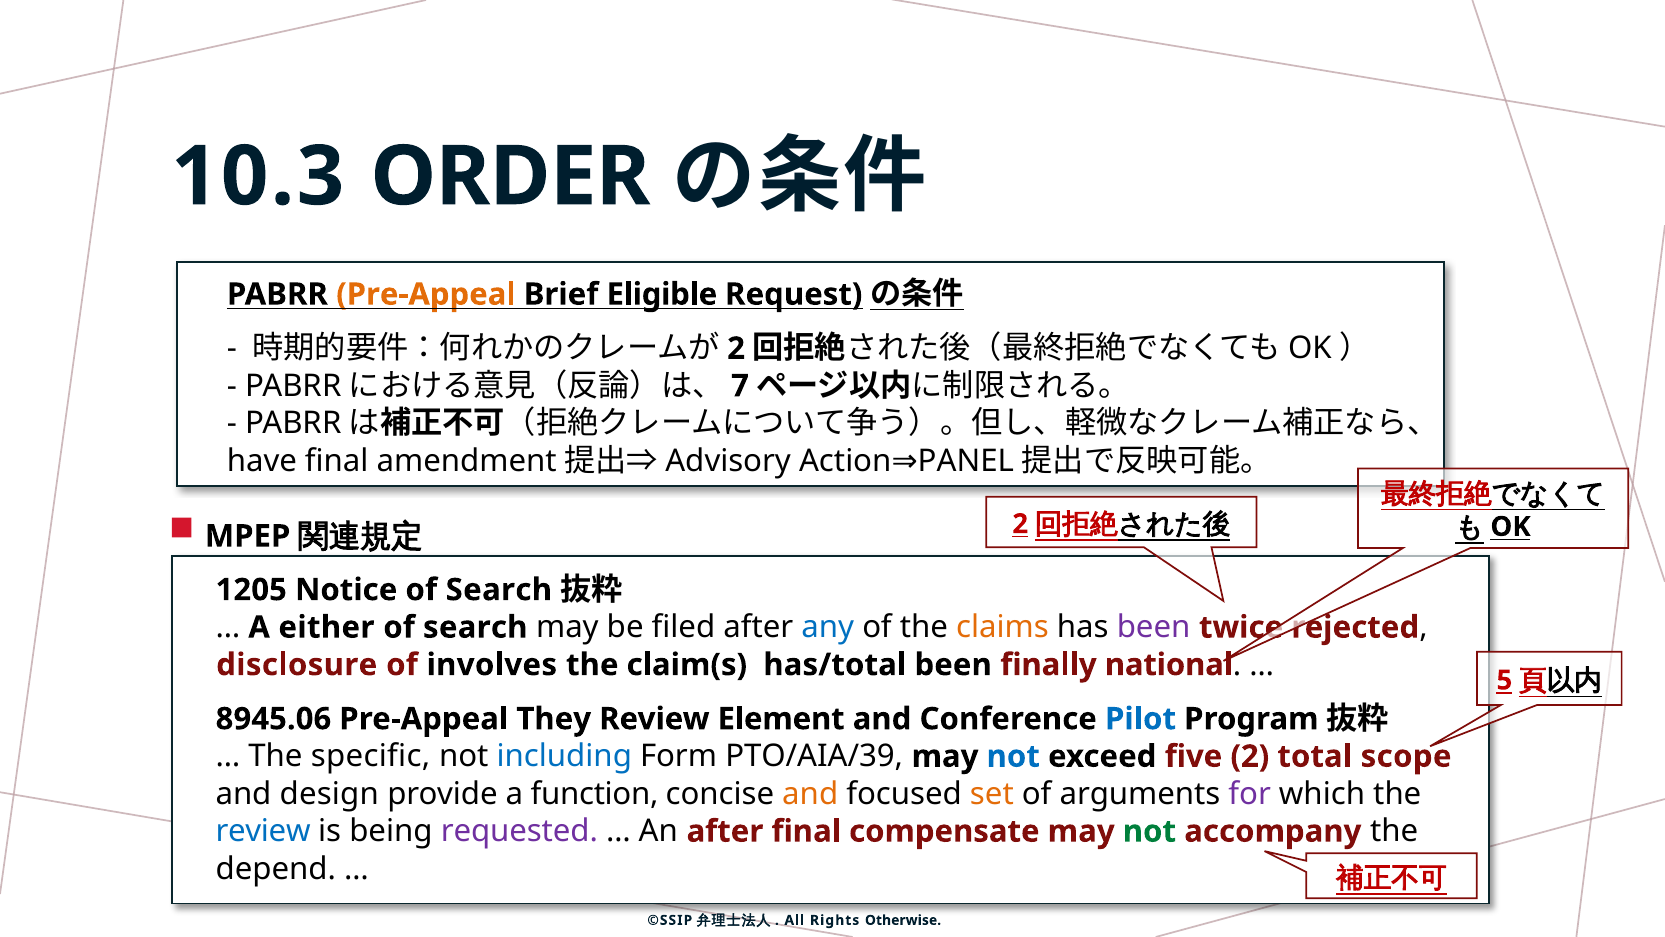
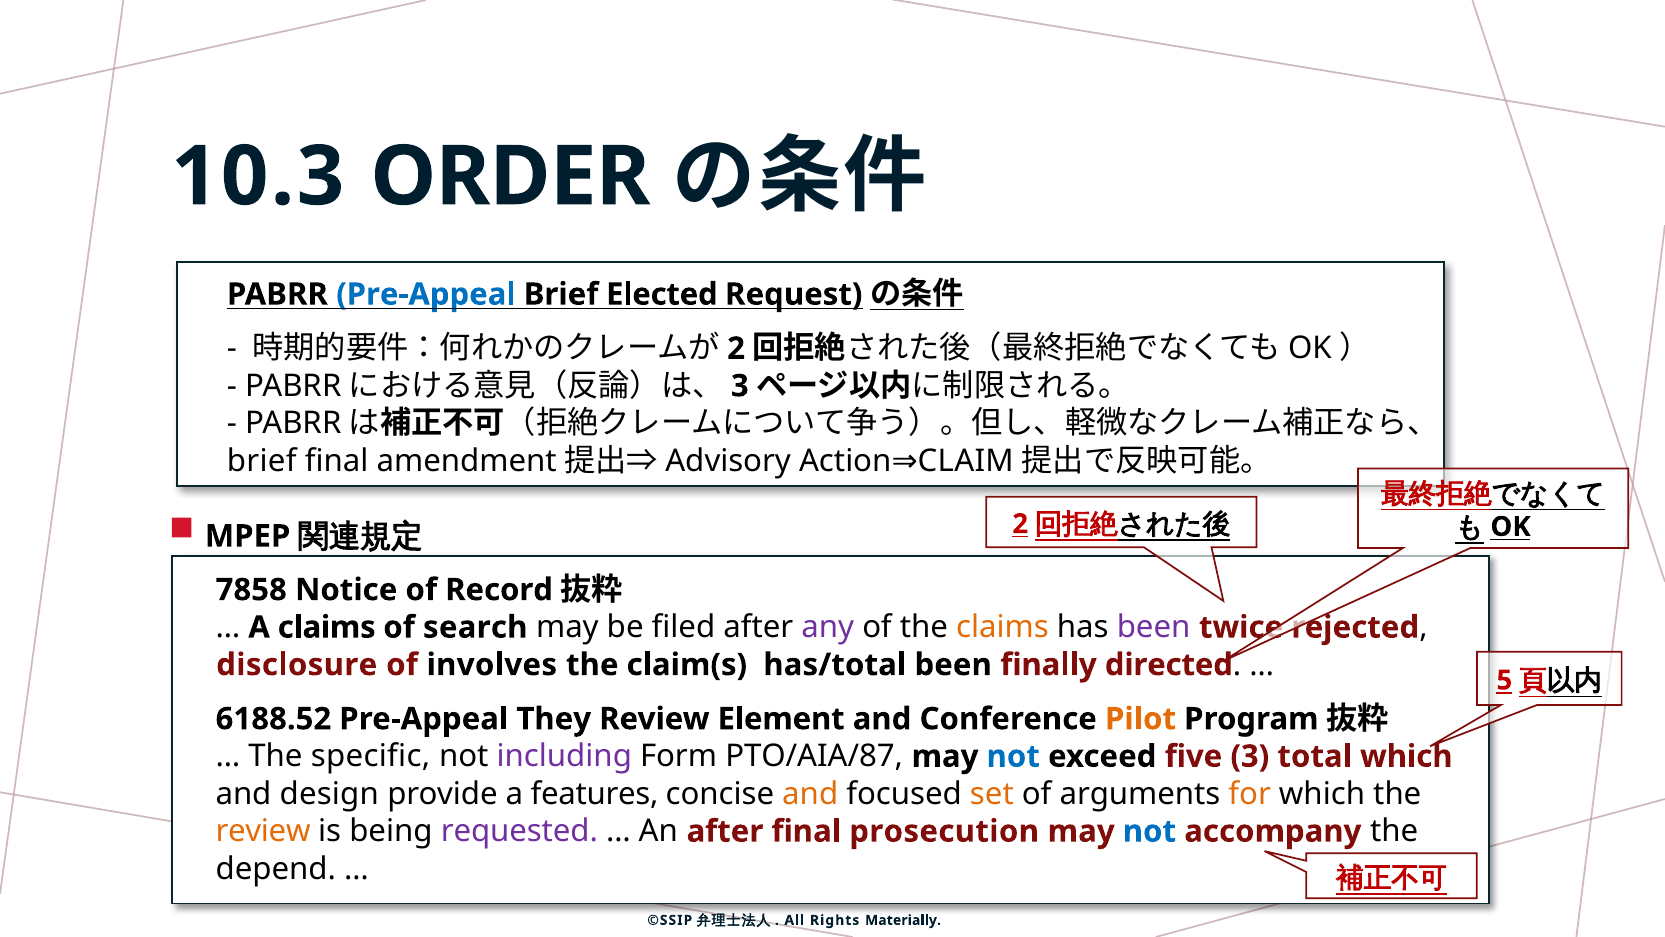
Pre-Appeal colour: orange -> blue (426, 294)
Eligible: Eligible -> Elected (662, 294)
7: 7 -> 3 (740, 386)
have: have -> brief (262, 461)
PANEL: PANEL -> CLAIM (966, 461)
1205: 1205 -> 7858 (251, 590)
Notice of Search: Search -> Record (499, 590)
A either: either -> claims (327, 627)
any colour: blue -> purple (828, 627)
national: national -> directed (1169, 665)
8945.06: 8945.06 -> 6188.52 (273, 719)
Pilot colour: blue -> orange (1141, 719)
including colour: blue -> purple (564, 756)
PTO/AIA/39: PTO/AIA/39 -> PTO/AIA/87 (814, 756)
five 2: 2 -> 3 (1250, 756)
total scope: scope -> which (1406, 756)
function: function -> features (595, 794)
for colour: purple -> orange (1250, 794)
review colour: blue -> orange (263, 831)
compensate: compensate -> prosecution (944, 831)
not colour: green -> blue (1149, 831)
Otherwise: Otherwise -> Materially (903, 920)
